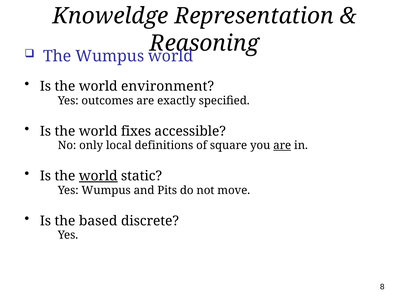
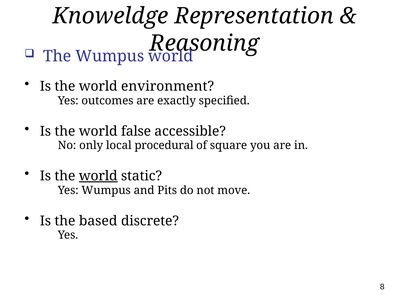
fixes: fixes -> false (136, 131)
definitions: definitions -> procedural (164, 145)
are underline: present -> none (282, 145)
